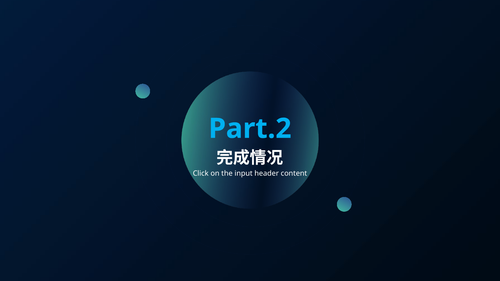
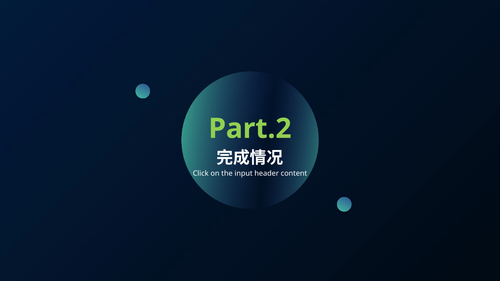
Part.2 colour: light blue -> light green (250, 129)
